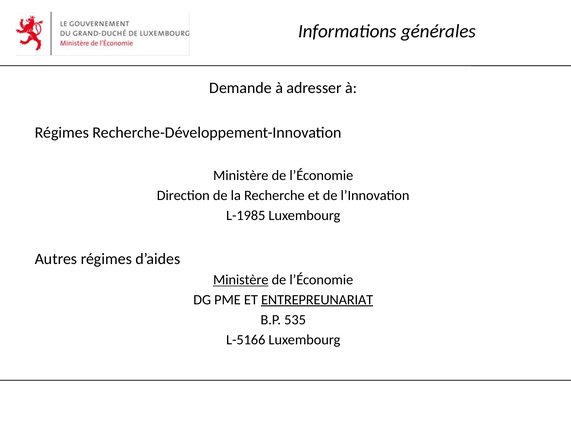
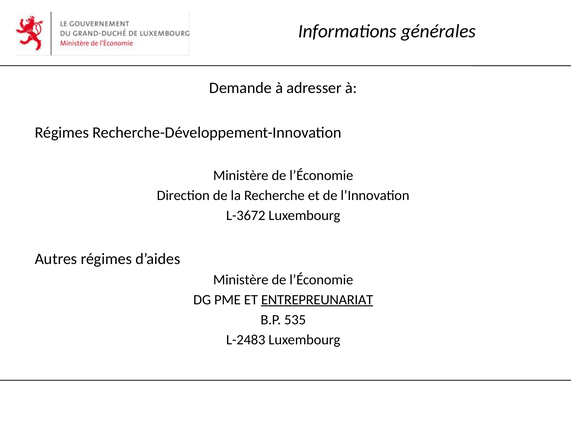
L-1985: L-1985 -> L-3672 (246, 216)
Ministère underline: present -> none (241, 280)
L-5166: L-5166 -> L-2483 (246, 340)
